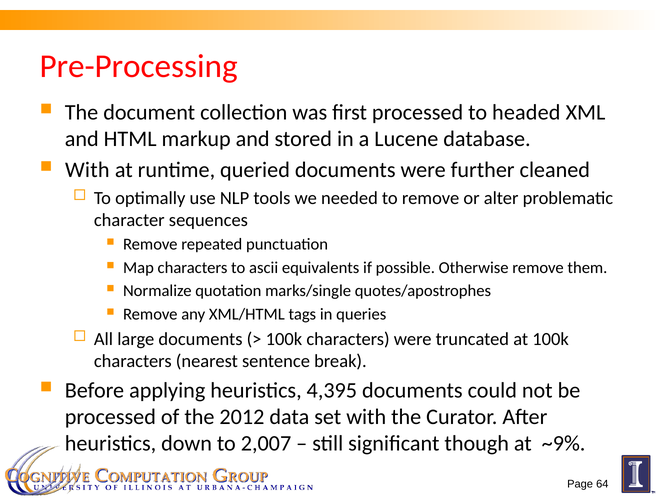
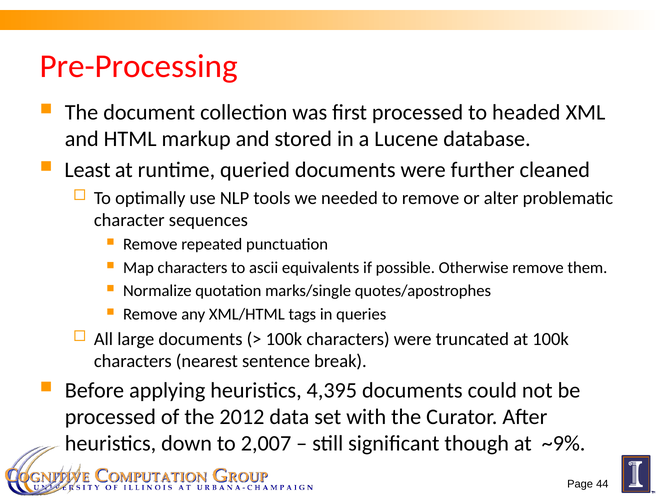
With: With -> Least (88, 170)
64: 64 -> 44 (602, 484)
